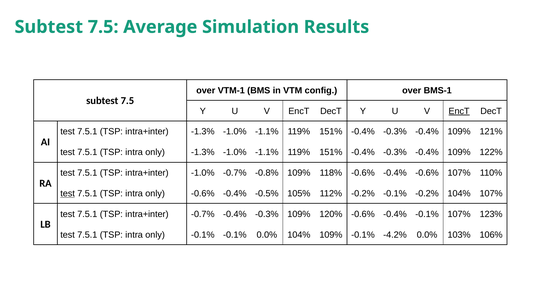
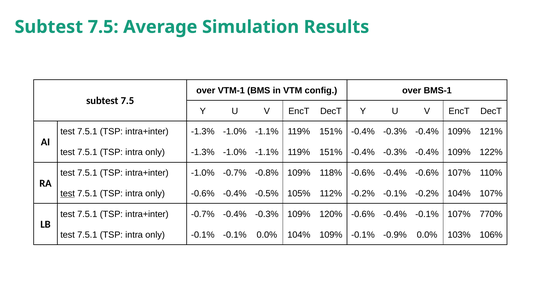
EncT underline: present -> none (459, 111)
123%: 123% -> 770% (491, 214)
-4.2%: -4.2% -> -0.9% (395, 235)
